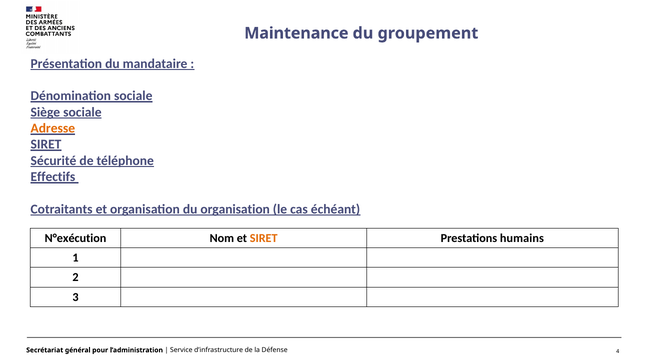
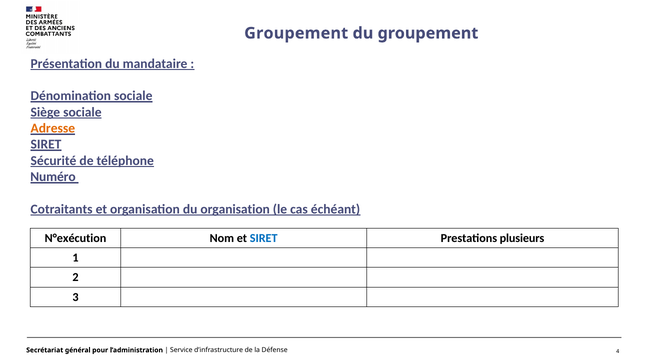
Maintenance: Maintenance -> Groupement (296, 33)
Effectifs: Effectifs -> Numéro (53, 177)
SIRET colour: orange -> blue (264, 238)
humains: humains -> plusieurs (522, 238)
